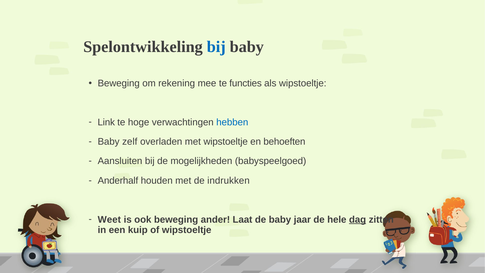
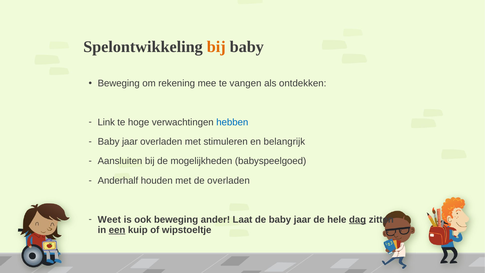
bij colour: blue -> orange (216, 47)
functies: functies -> vangen (246, 83)
als wipstoeltje: wipstoeltje -> ontdekken (303, 83)
zelf: zelf -> jaar (130, 142)
met wipstoeltje: wipstoeltje -> stimuleren (226, 142)
behoeften: behoeften -> belangrijk (284, 142)
de indrukken: indrukken -> overladen (229, 180)
een underline: none -> present (117, 230)
